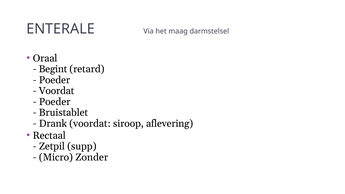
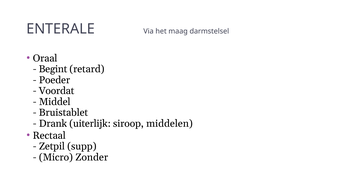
Poeder: Poeder -> Middel (55, 102)
Drank voordat: voordat -> uiterlijk (90, 124)
aflevering: aflevering -> middelen (169, 124)
